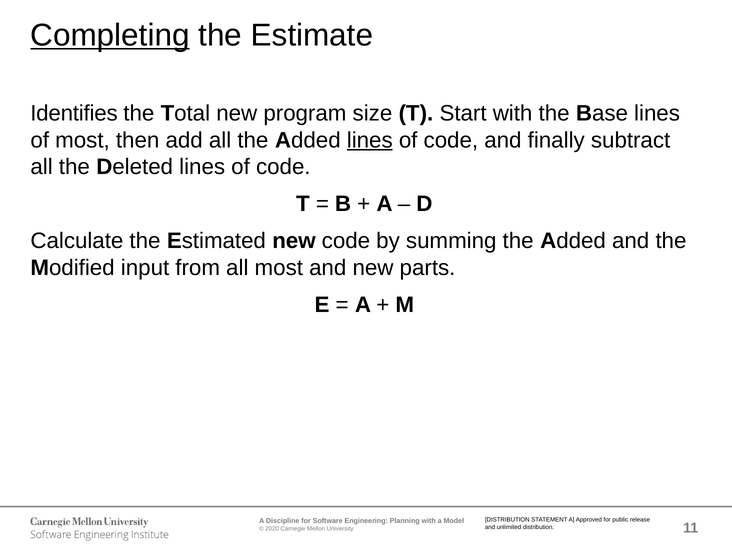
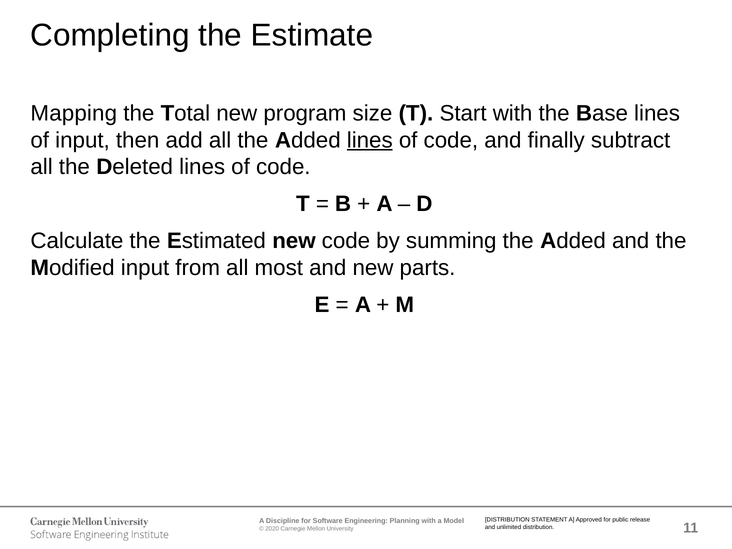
Completing underline: present -> none (110, 35)
Identifies: Identifies -> Mapping (74, 113)
of most: most -> input (83, 140)
